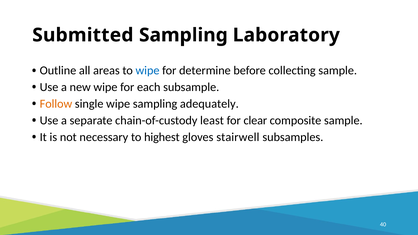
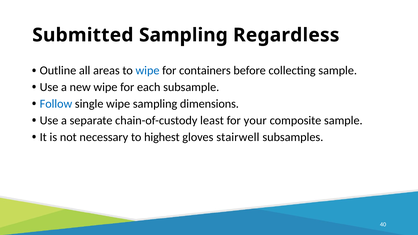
Laboratory: Laboratory -> Regardless (286, 35)
determine: determine -> containers (205, 71)
Follow colour: orange -> blue (56, 104)
adequately: adequately -> dimensions (209, 104)
clear: clear -> your (255, 121)
